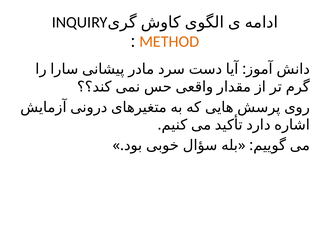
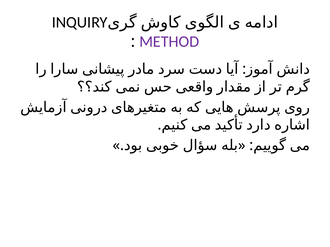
METHOD colour: orange -> purple (169, 42)
